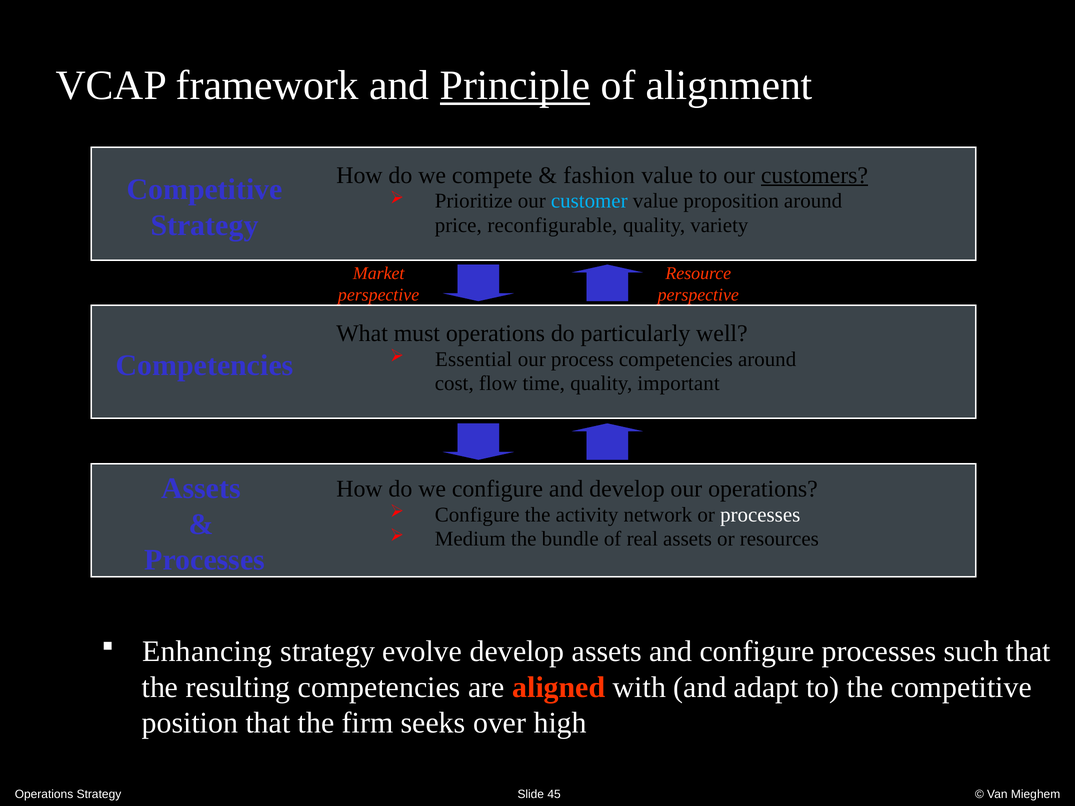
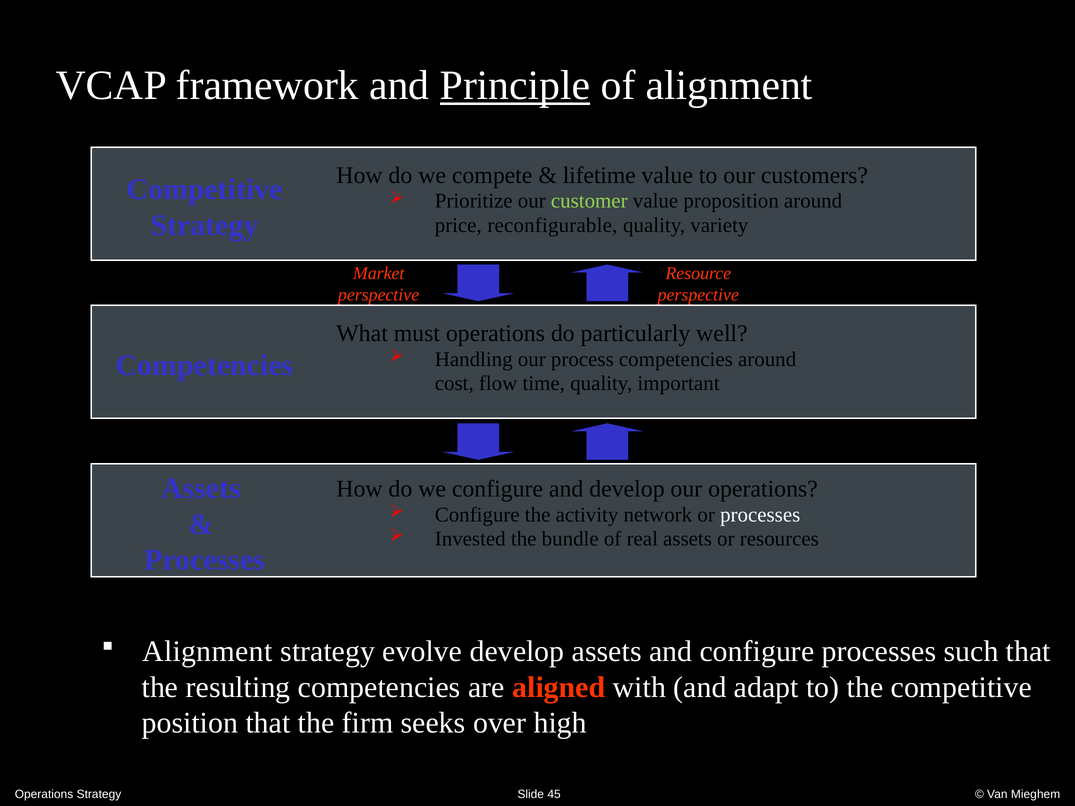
fashion: fashion -> lifetime (599, 175)
customers underline: present -> none (814, 175)
customer colour: light blue -> light green (589, 201)
Essential: Essential -> Handling (474, 359)
Medium: Medium -> Invested (470, 539)
Enhancing: Enhancing -> Alignment (207, 652)
